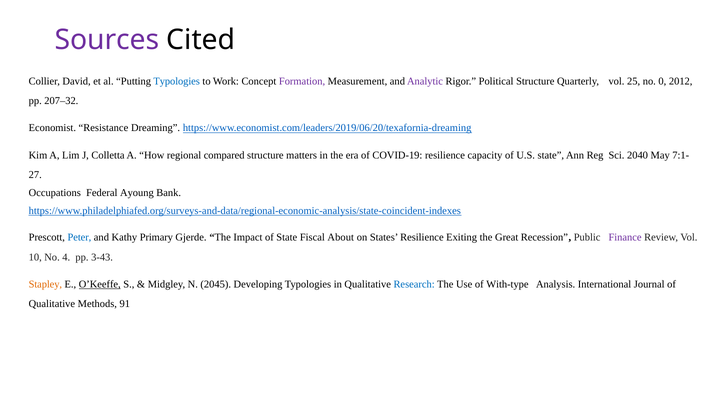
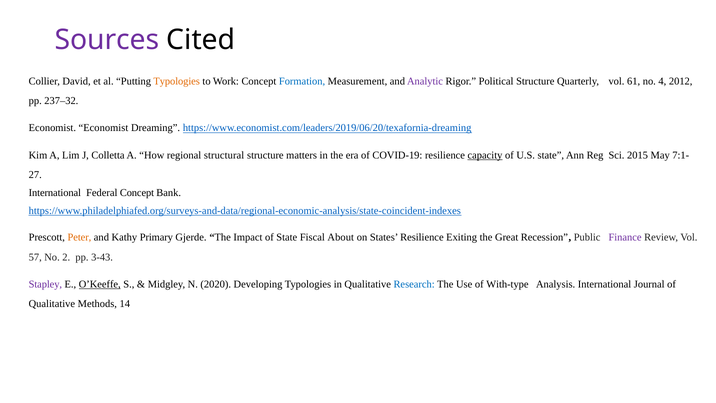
Typologies colour: blue -> orange (177, 81)
Formation colour: purple -> blue (302, 81)
25: 25 -> 61 (634, 81)
0: 0 -> 4 (662, 81)
207–32: 207–32 -> 237–32 (61, 101)
Economist Resistance: Resistance -> Economist (103, 128)
compared: compared -> structural (224, 155)
capacity underline: none -> present (485, 155)
2040: 2040 -> 2015 (638, 155)
Occupations: Occupations -> International (55, 193)
Federal Ayoung: Ayoung -> Concept (137, 193)
Peter colour: blue -> orange (79, 237)
10: 10 -> 57 (35, 257)
4: 4 -> 2 (66, 257)
Stapley colour: orange -> purple (45, 284)
2045: 2045 -> 2020 (216, 284)
91: 91 -> 14 (125, 304)
